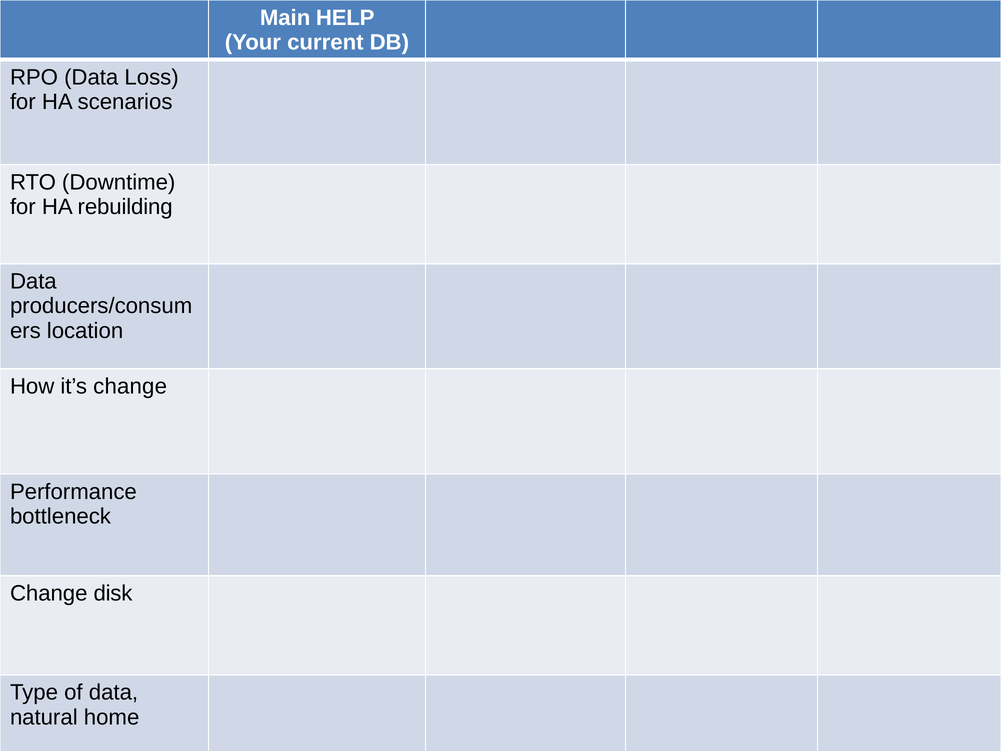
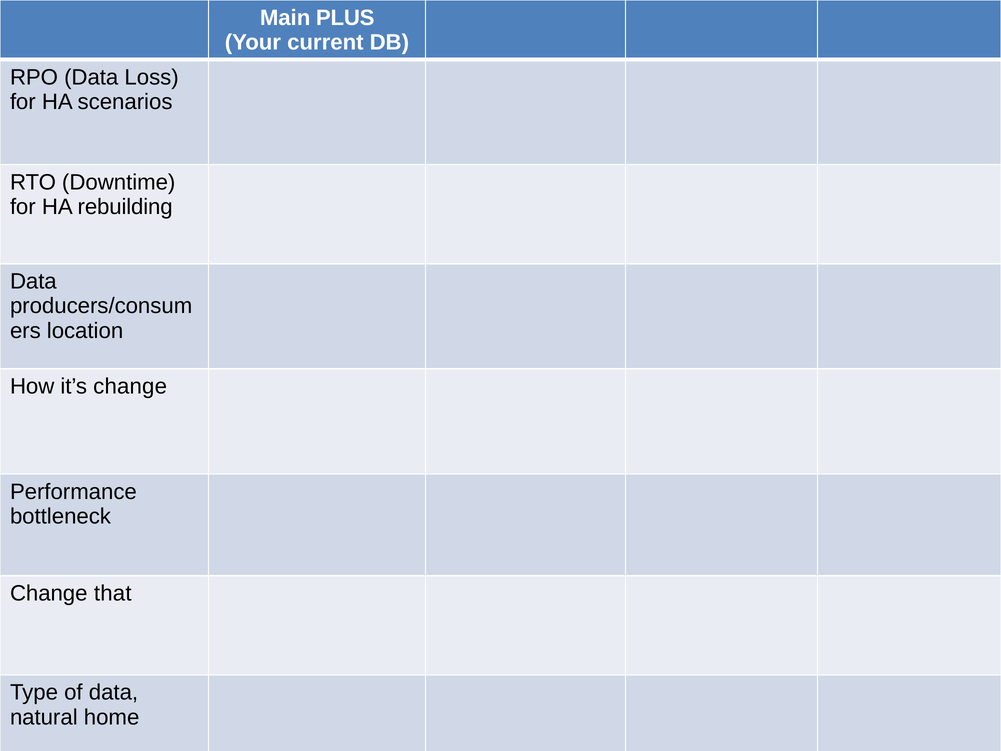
HELP: HELP -> PLUS (345, 18)
disk: disk -> that (113, 593)
